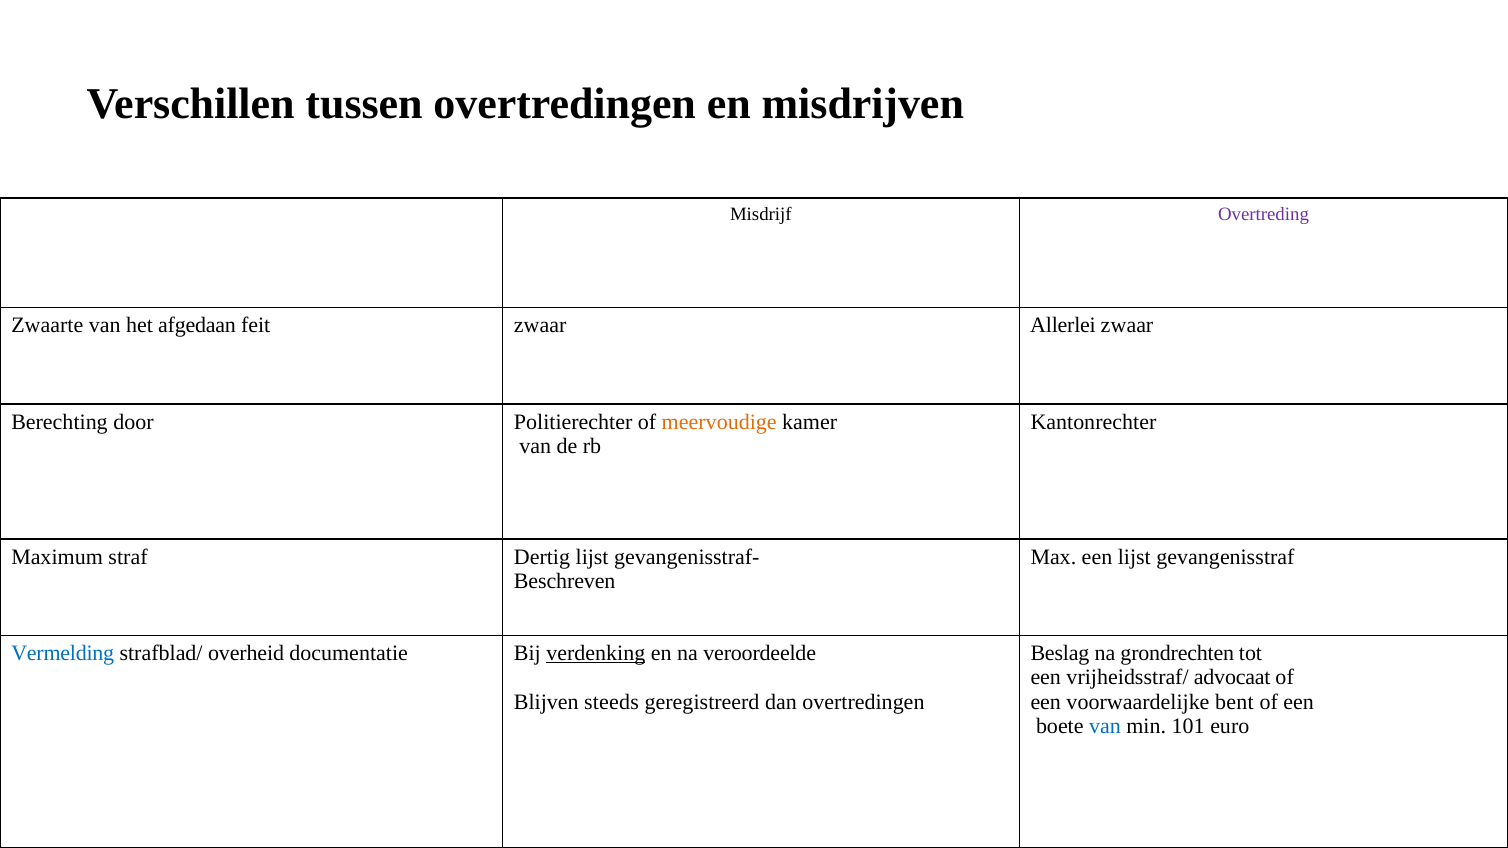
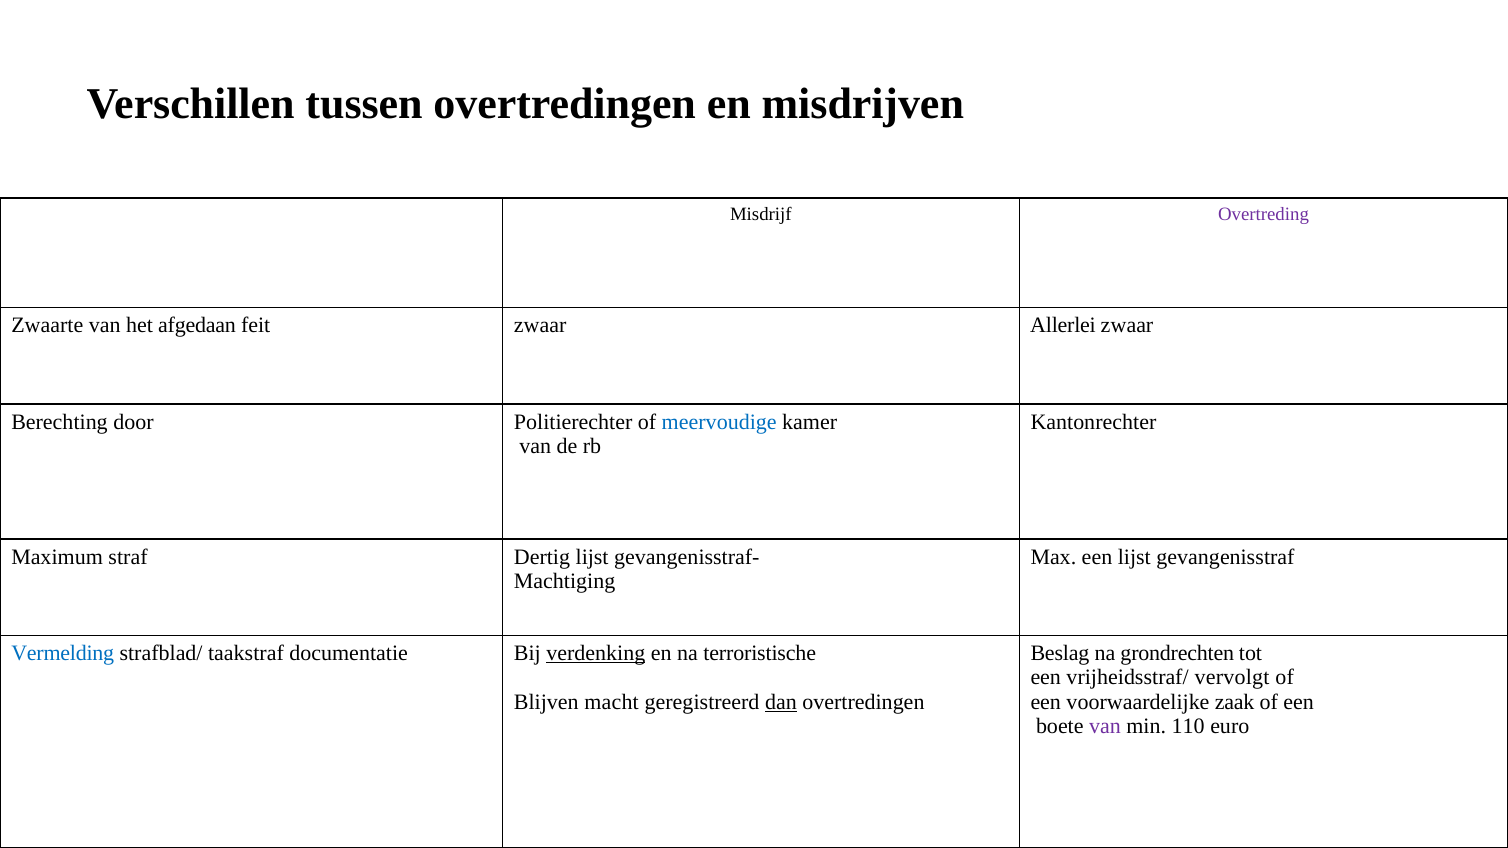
meervoudige colour: orange -> blue (719, 422)
Beschreven: Beschreven -> Machtiging (565, 581)
overheid: overheid -> taakstraf (246, 654)
veroordeelde: veroordeelde -> terroristische (760, 654)
advocaat: advocaat -> vervolgt (1232, 678)
steeds: steeds -> macht (612, 702)
dan underline: none -> present (781, 702)
bent: bent -> zaak (1235, 702)
van colour: blue -> purple (1105, 726)
101: 101 -> 110 (1188, 726)
